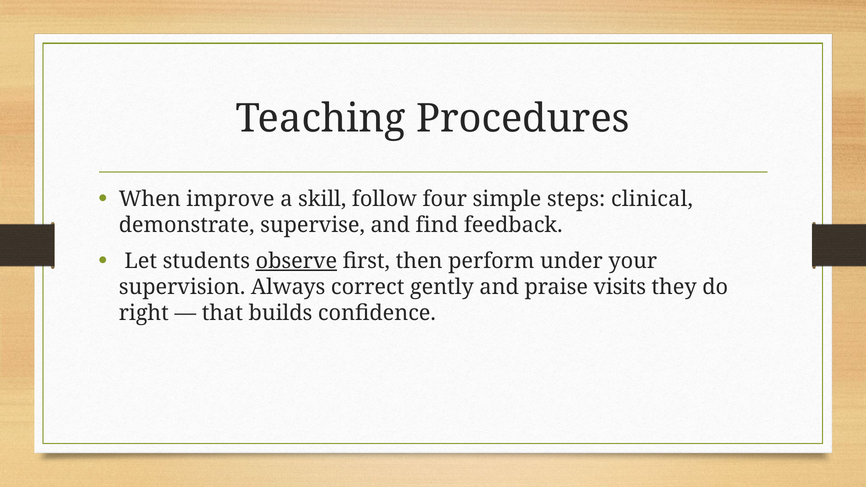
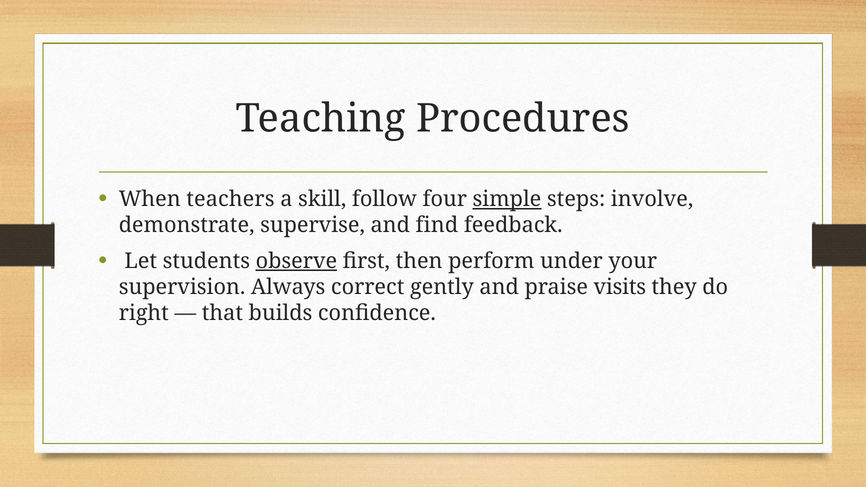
improve: improve -> teachers (230, 199)
simple underline: none -> present (507, 199)
clinical: clinical -> involve (652, 199)
